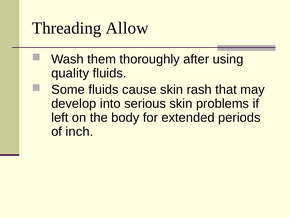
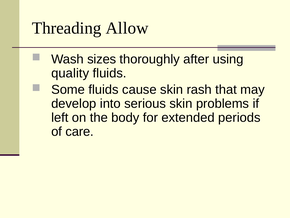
them: them -> sizes (102, 59)
inch: inch -> care (80, 131)
